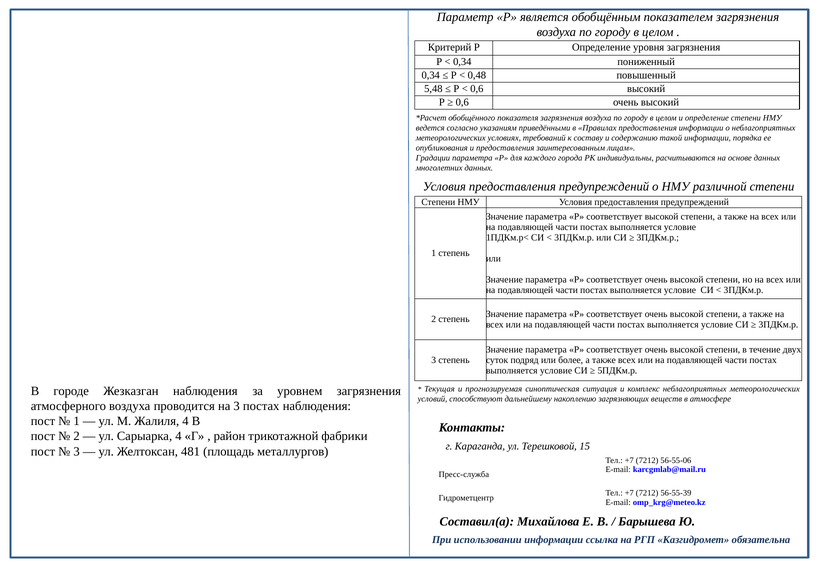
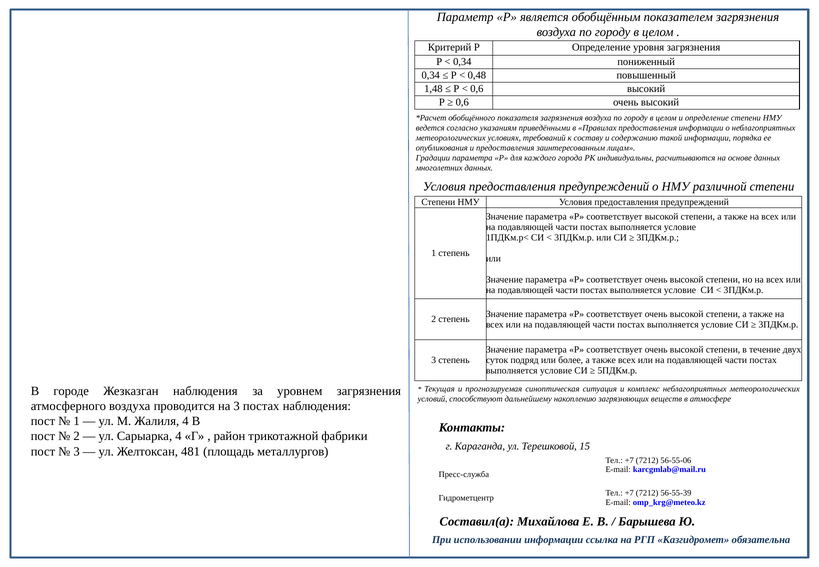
5,48: 5,48 -> 1,48 (433, 89)
